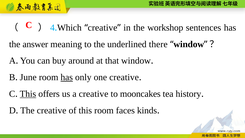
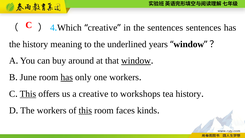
the workshop: workshop -> sentences (165, 28)
the answer: answer -> history (35, 44)
there: there -> years (158, 44)
window underline: none -> present (136, 61)
one creative: creative -> workers (124, 77)
mooncakes: mooncakes -> workshops (140, 94)
The creative: creative -> workers (52, 110)
this underline: none -> present (85, 110)
